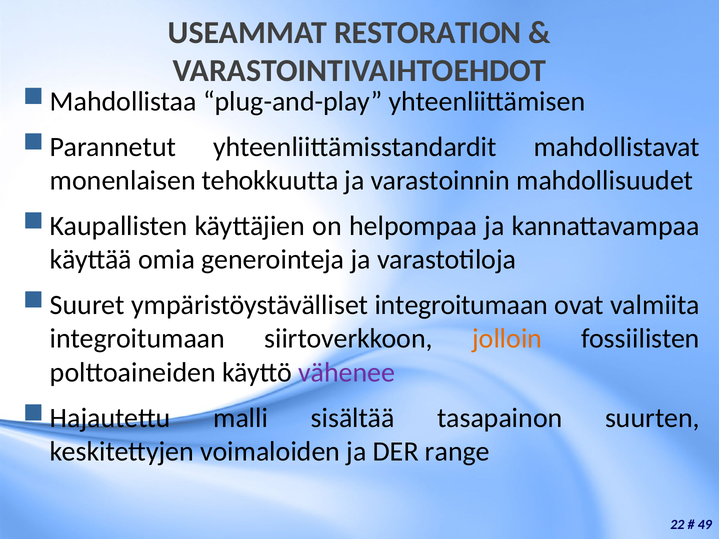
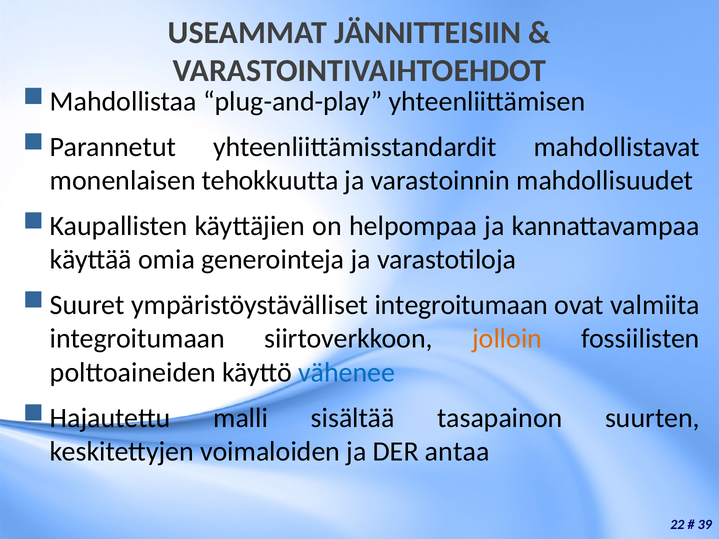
RESTORATION: RESTORATION -> JÄNNITTEISIIN (428, 33)
vähenee colour: purple -> blue (347, 372)
range: range -> antaa (457, 452)
49: 49 -> 39 (705, 525)
